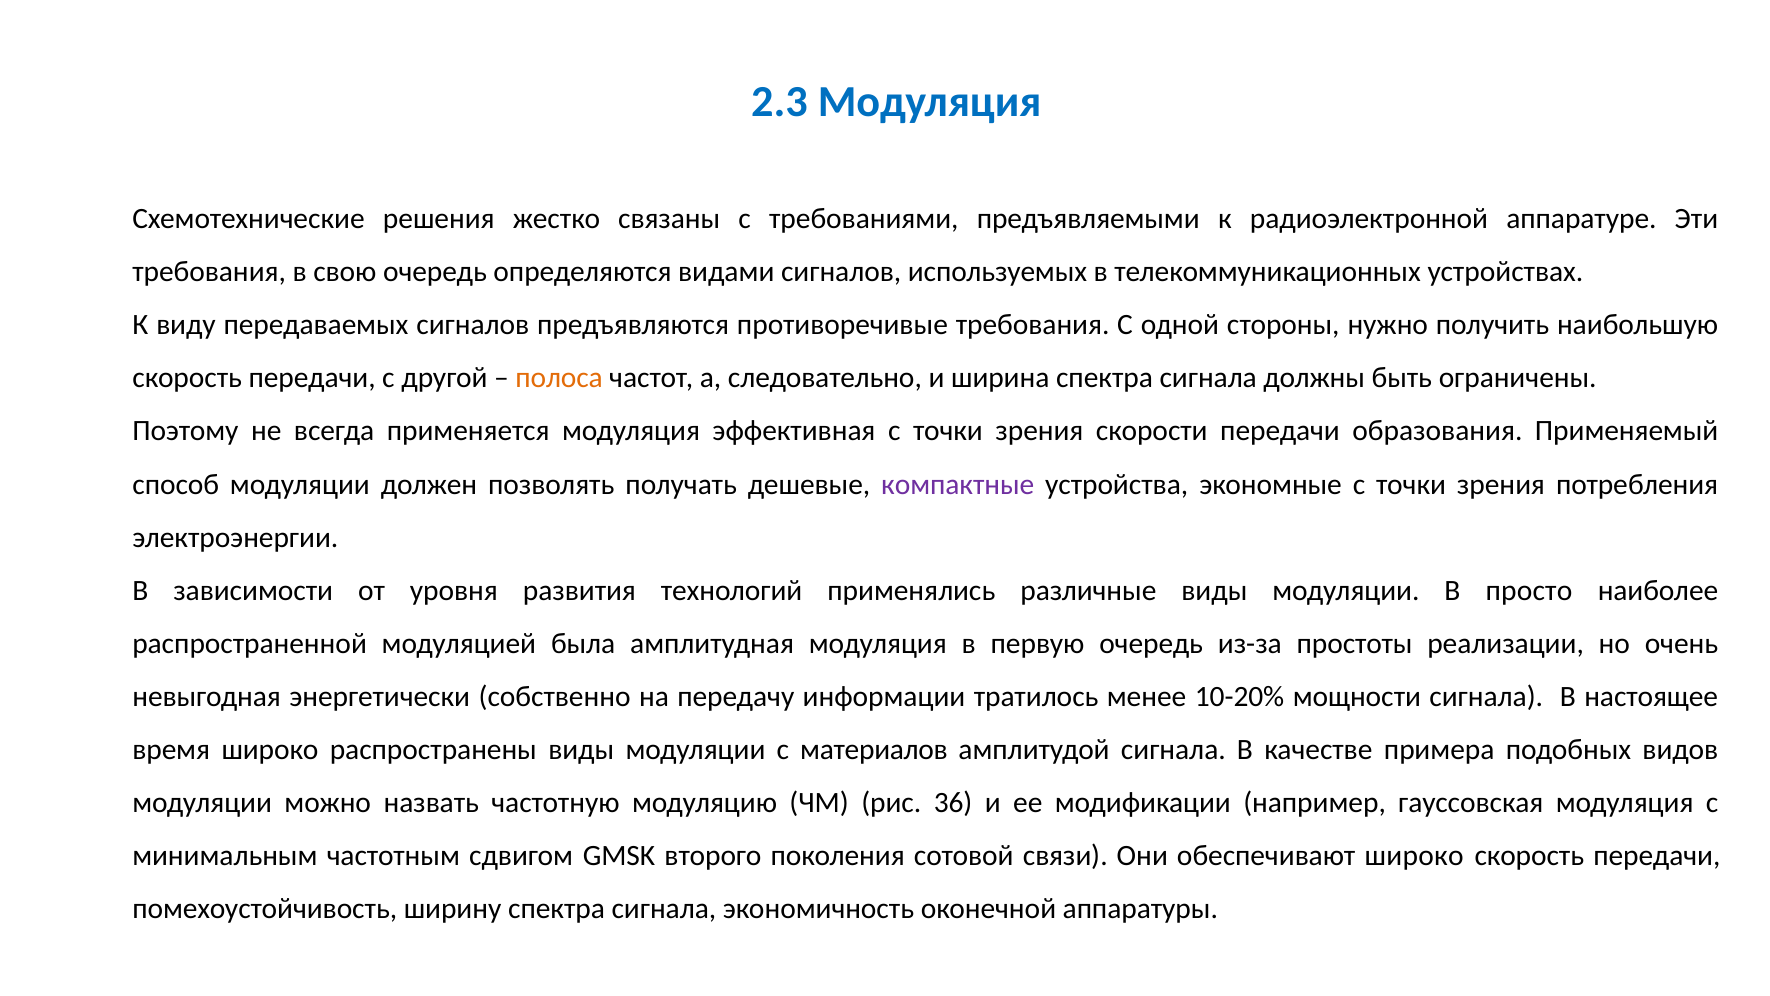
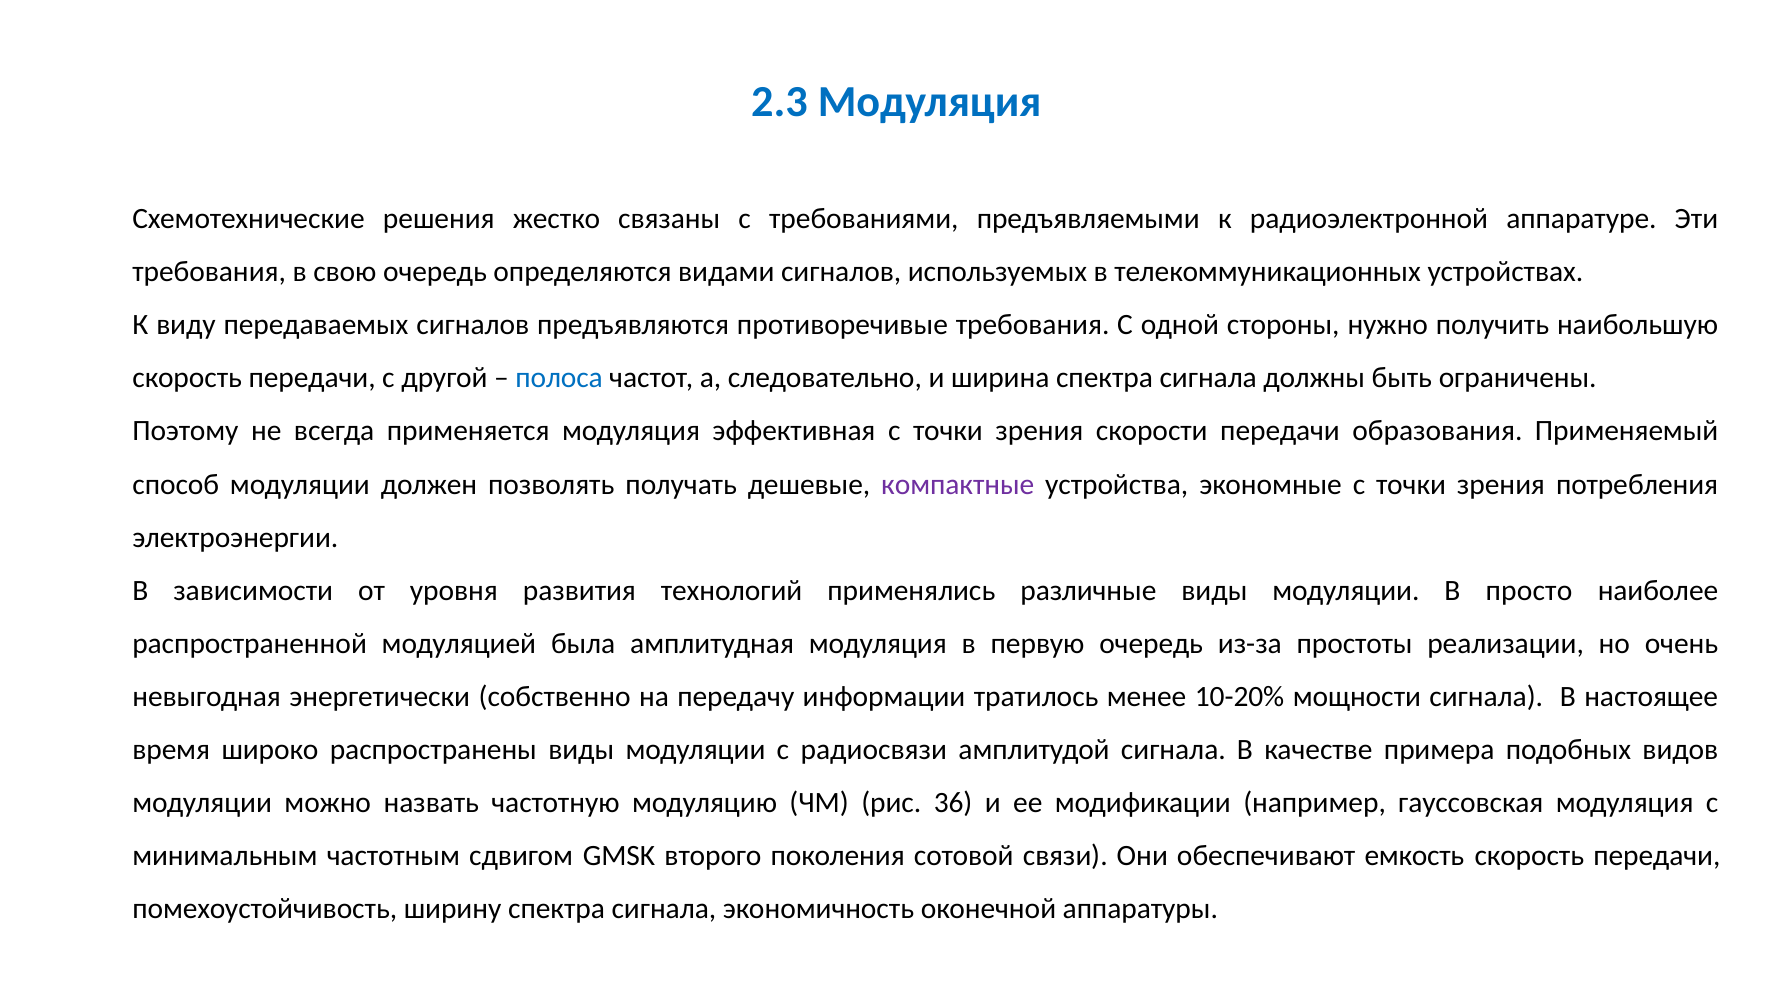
полоса colour: orange -> blue (559, 378)
материалов: материалов -> радиосвязи (874, 749)
обеспечивают широко: широко -> емкость (1414, 855)
